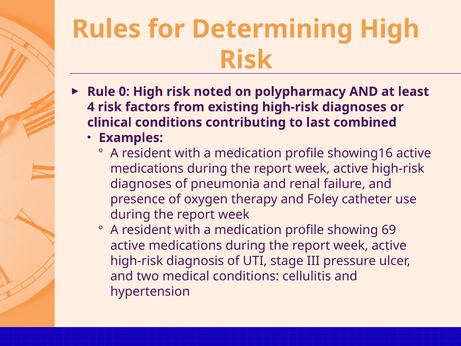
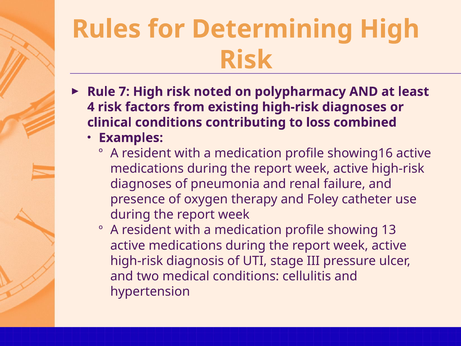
0: 0 -> 7 (124, 92)
last: last -> loss (318, 122)
69: 69 -> 13 (389, 230)
